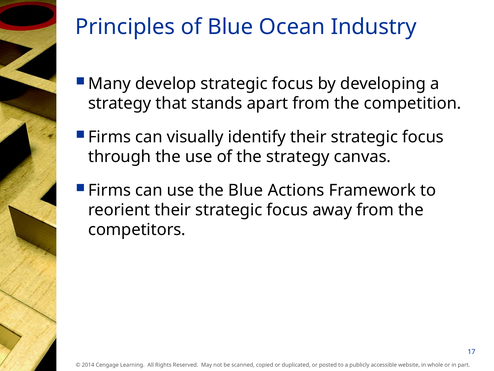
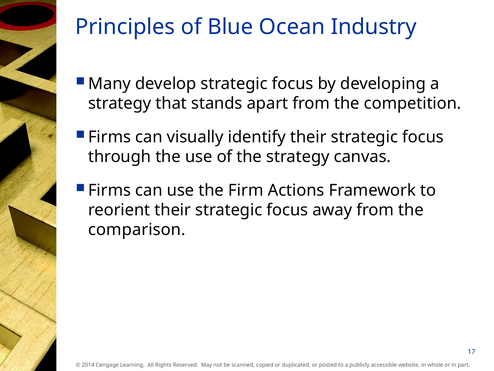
the Blue: Blue -> Firm (246, 190)
competitors: competitors -> comparison (137, 230)
